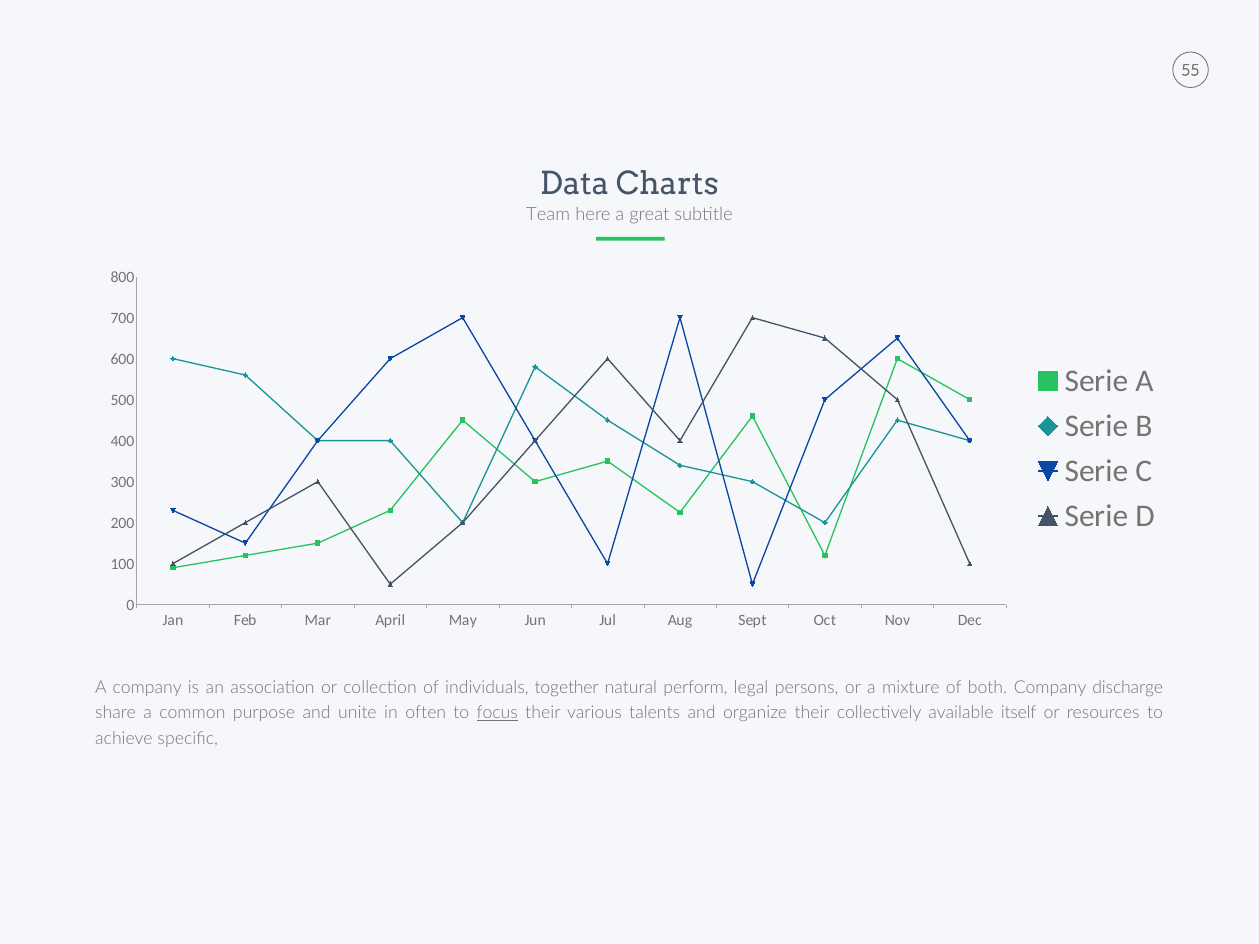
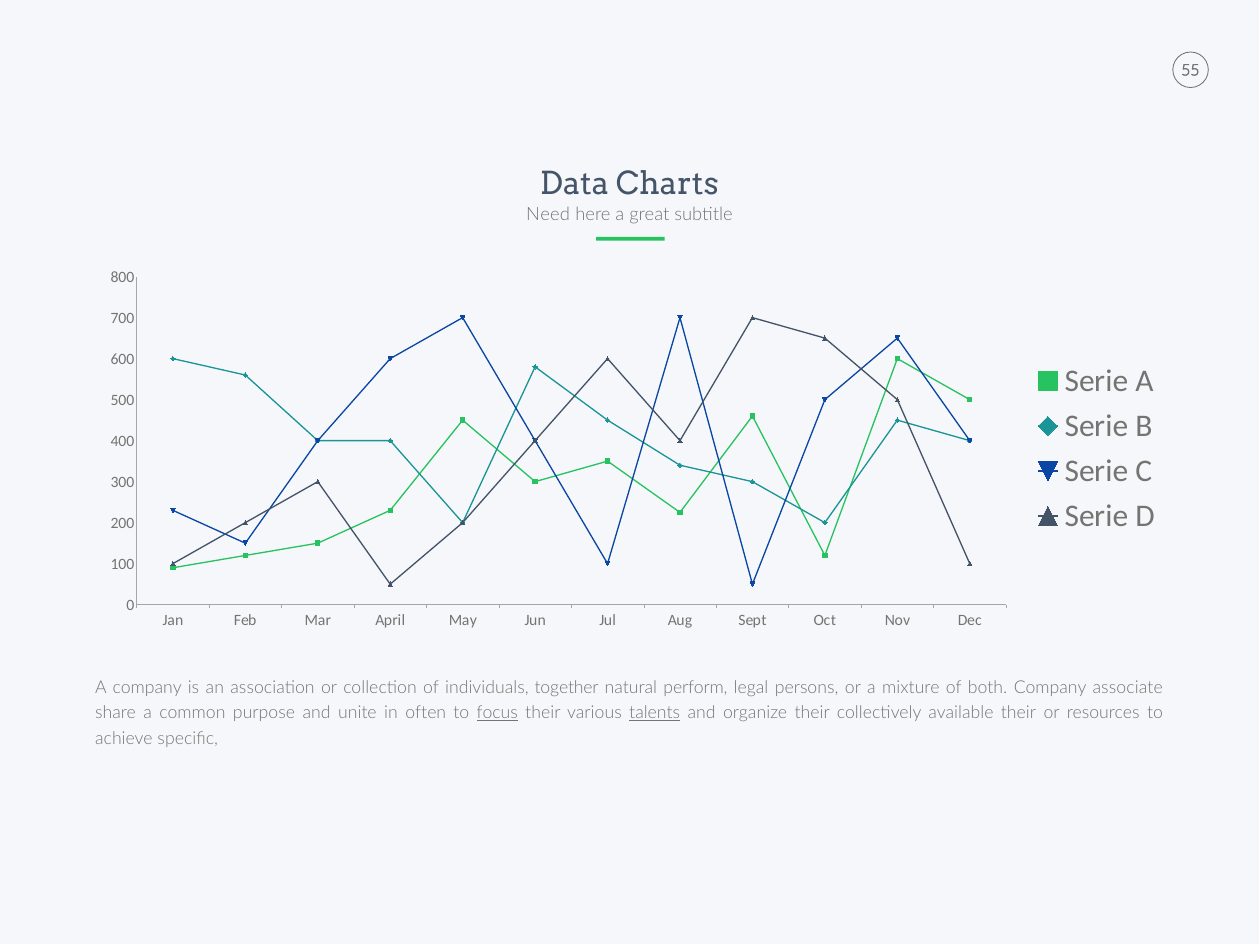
Team: Team -> Need (548, 215)
discharge: discharge -> associate (1128, 688)
talents underline: none -> present (655, 713)
available itself: itself -> their (1019, 713)
